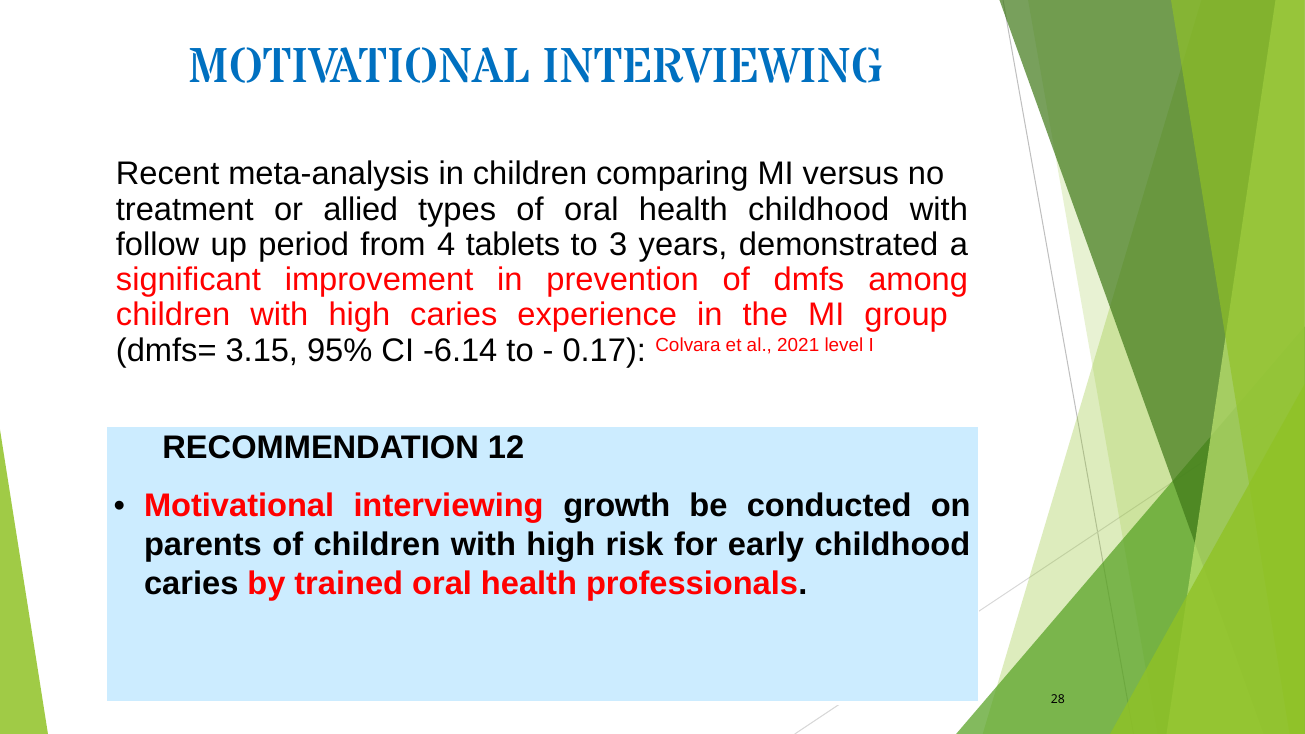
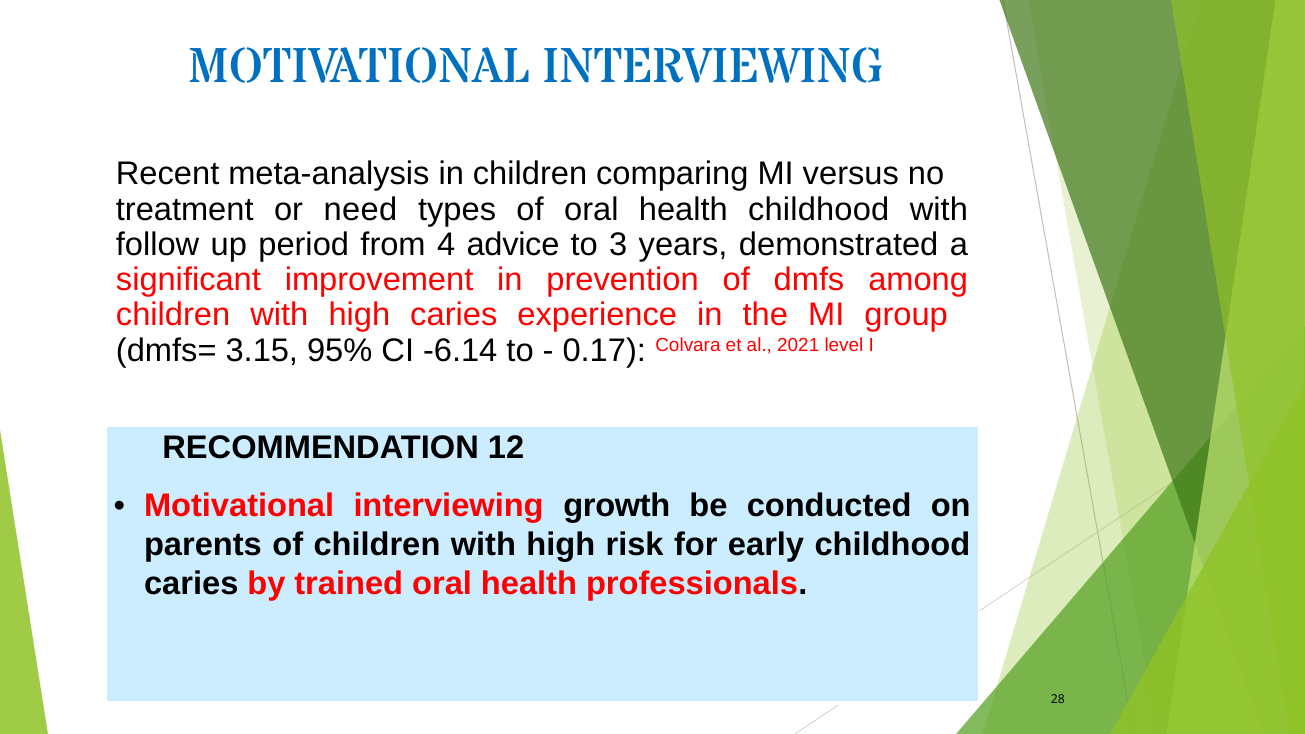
allied: allied -> need (360, 209)
tablets: tablets -> advice (513, 245)
